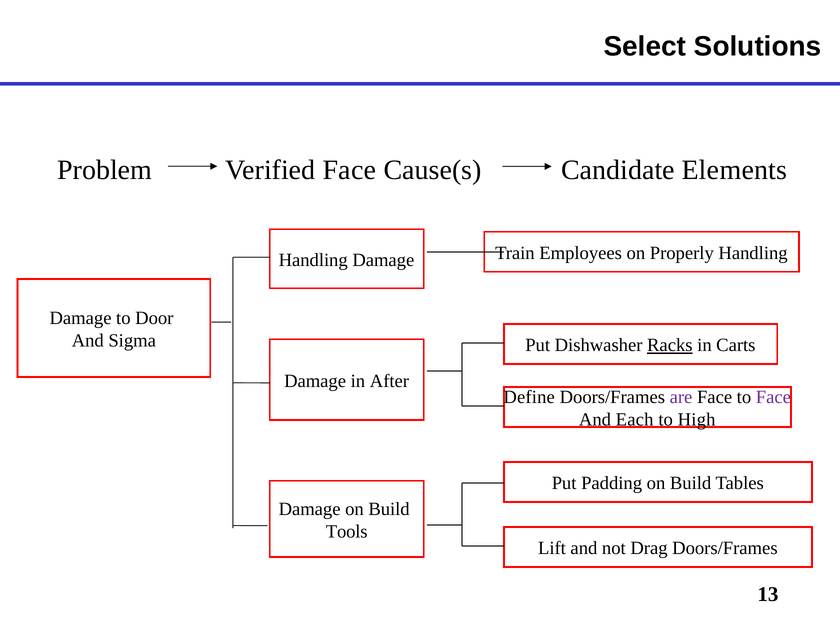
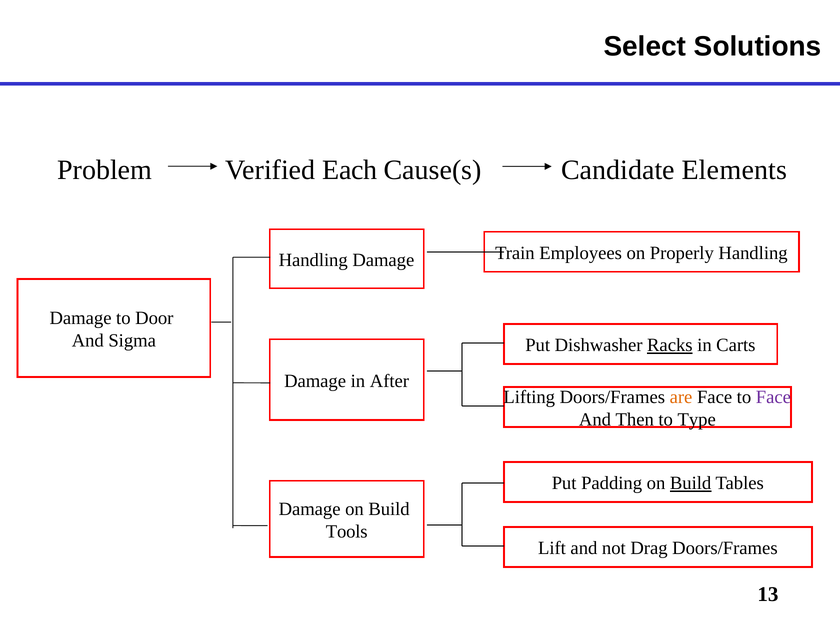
Verified Face: Face -> Each (350, 170)
Define: Define -> Lifting (529, 397)
are colour: purple -> orange (681, 397)
Each: Each -> Then (635, 419)
High: High -> Type (697, 419)
Build underline: none -> present (691, 483)
